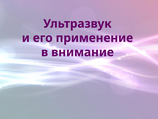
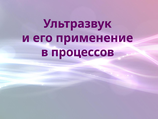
внимание: внимание -> процессов (83, 52)
